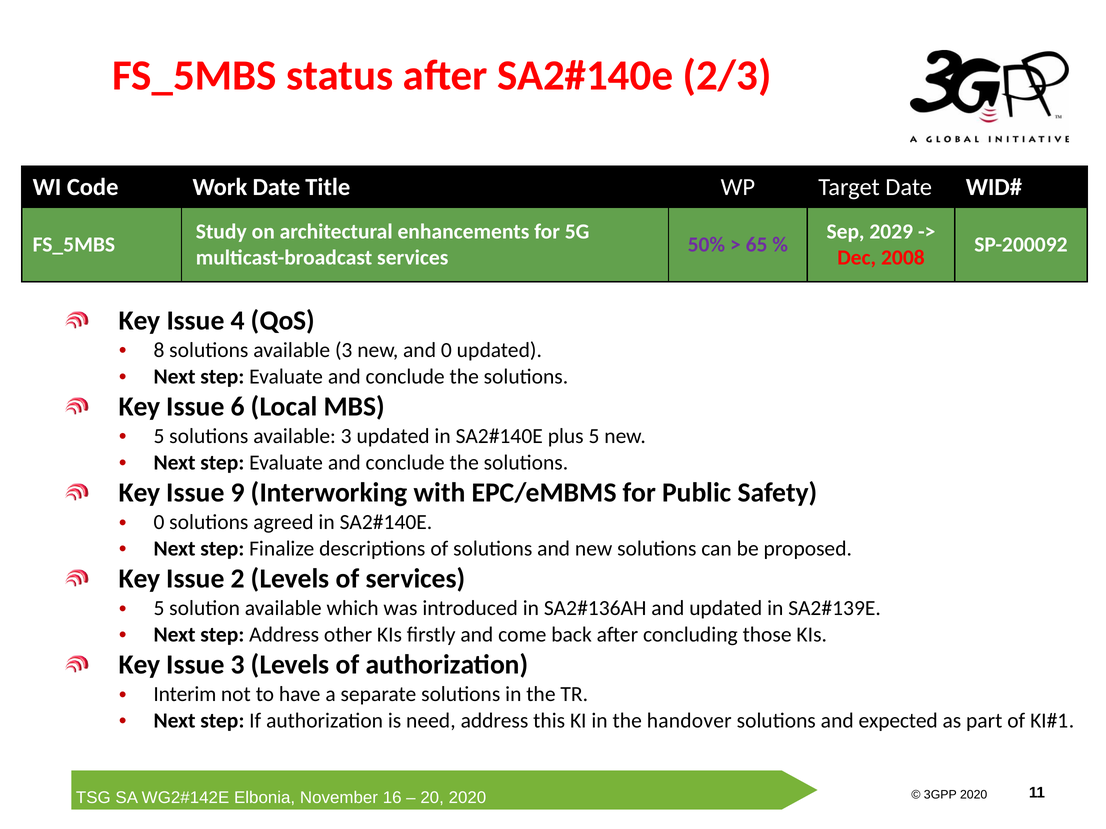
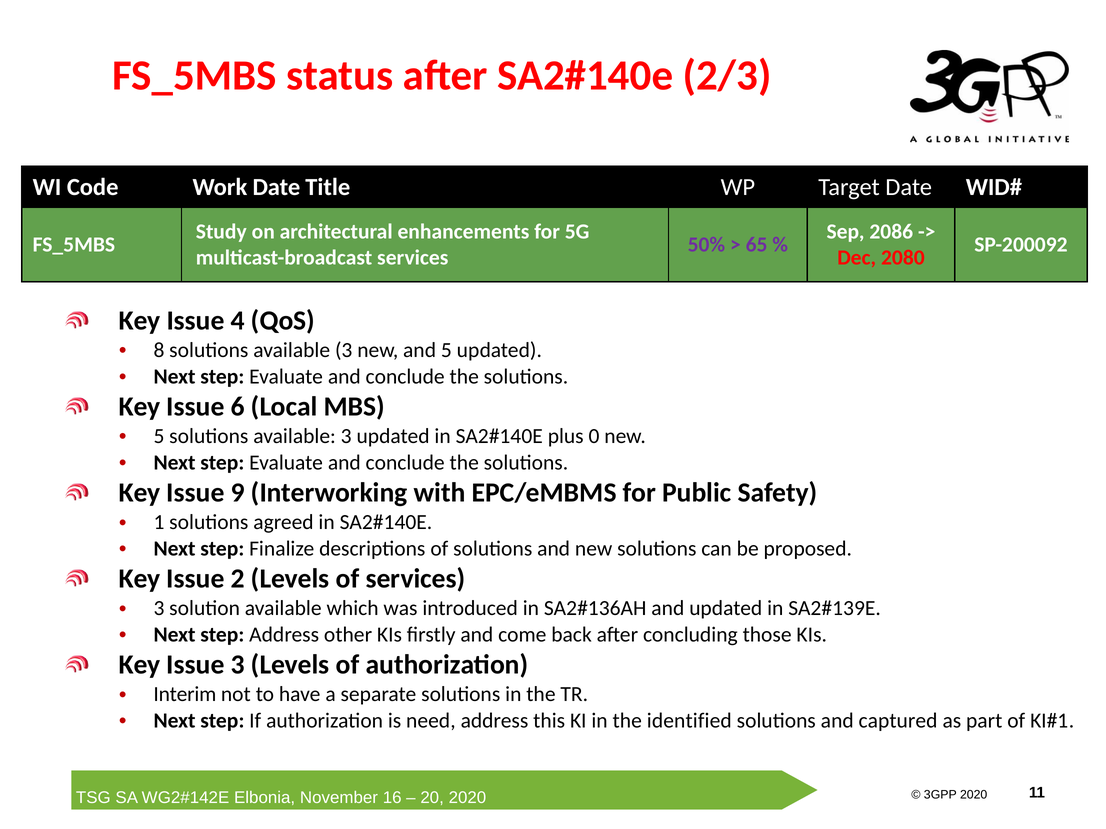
2029: 2029 -> 2086 (891, 232)
2008: 2008 -> 2080 (903, 258)
and 0: 0 -> 5 (446, 350)
plus 5: 5 -> 0 (594, 437)
0: 0 -> 1 (159, 523)
5: 5 -> 3 (159, 609)
handover: handover -> identified (689, 721)
expected: expected -> captured (898, 721)
